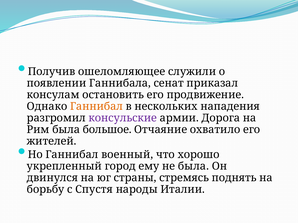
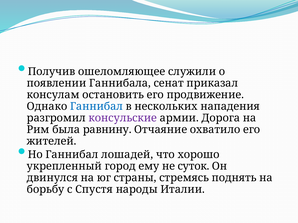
Ганнибал colour: orange -> blue (97, 107)
большое: большое -> равнину (107, 130)
военный: военный -> лошадей (127, 155)
не была: была -> суток (194, 167)
